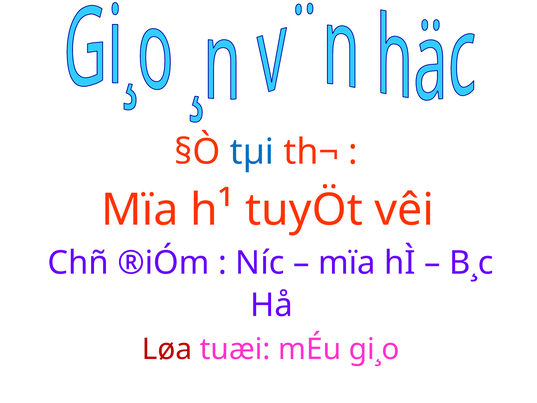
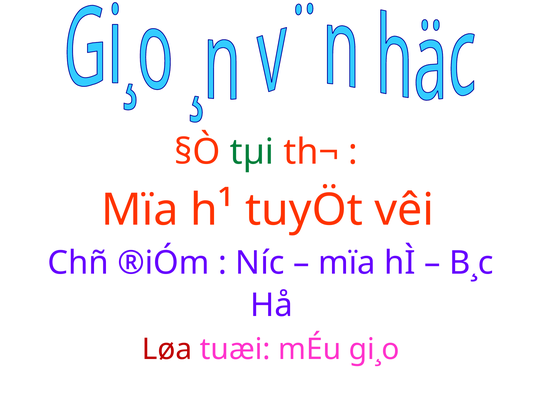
tµi colour: blue -> green (252, 152)
